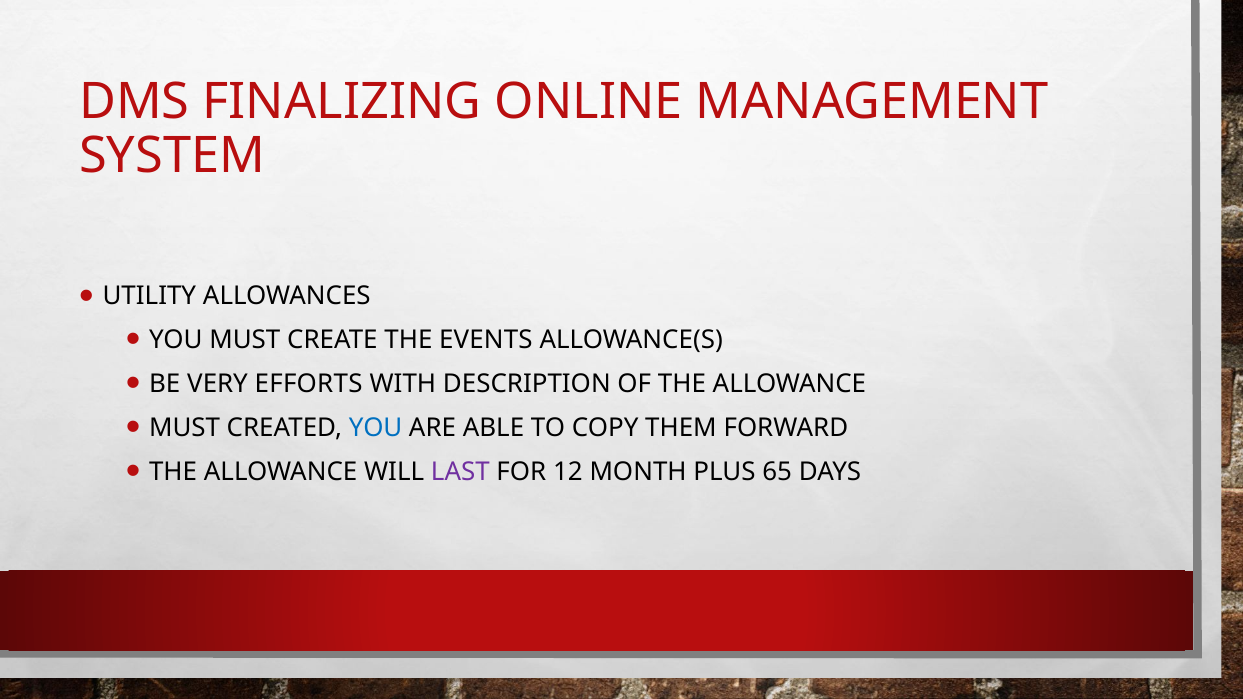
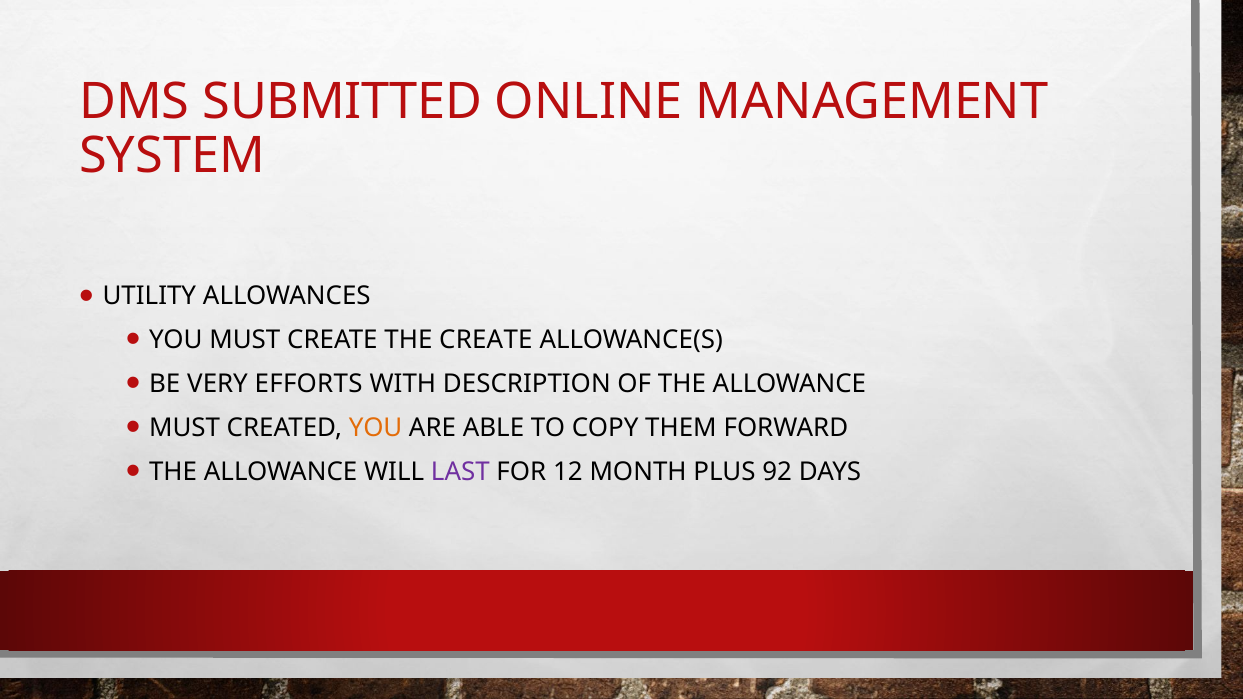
FINALIZING: FINALIZING -> SUBMITTED (342, 102)
THE EVENTS: EVENTS -> CREATE (486, 340)
YOU colour: blue -> orange (376, 428)
65: 65 -> 92 (777, 472)
